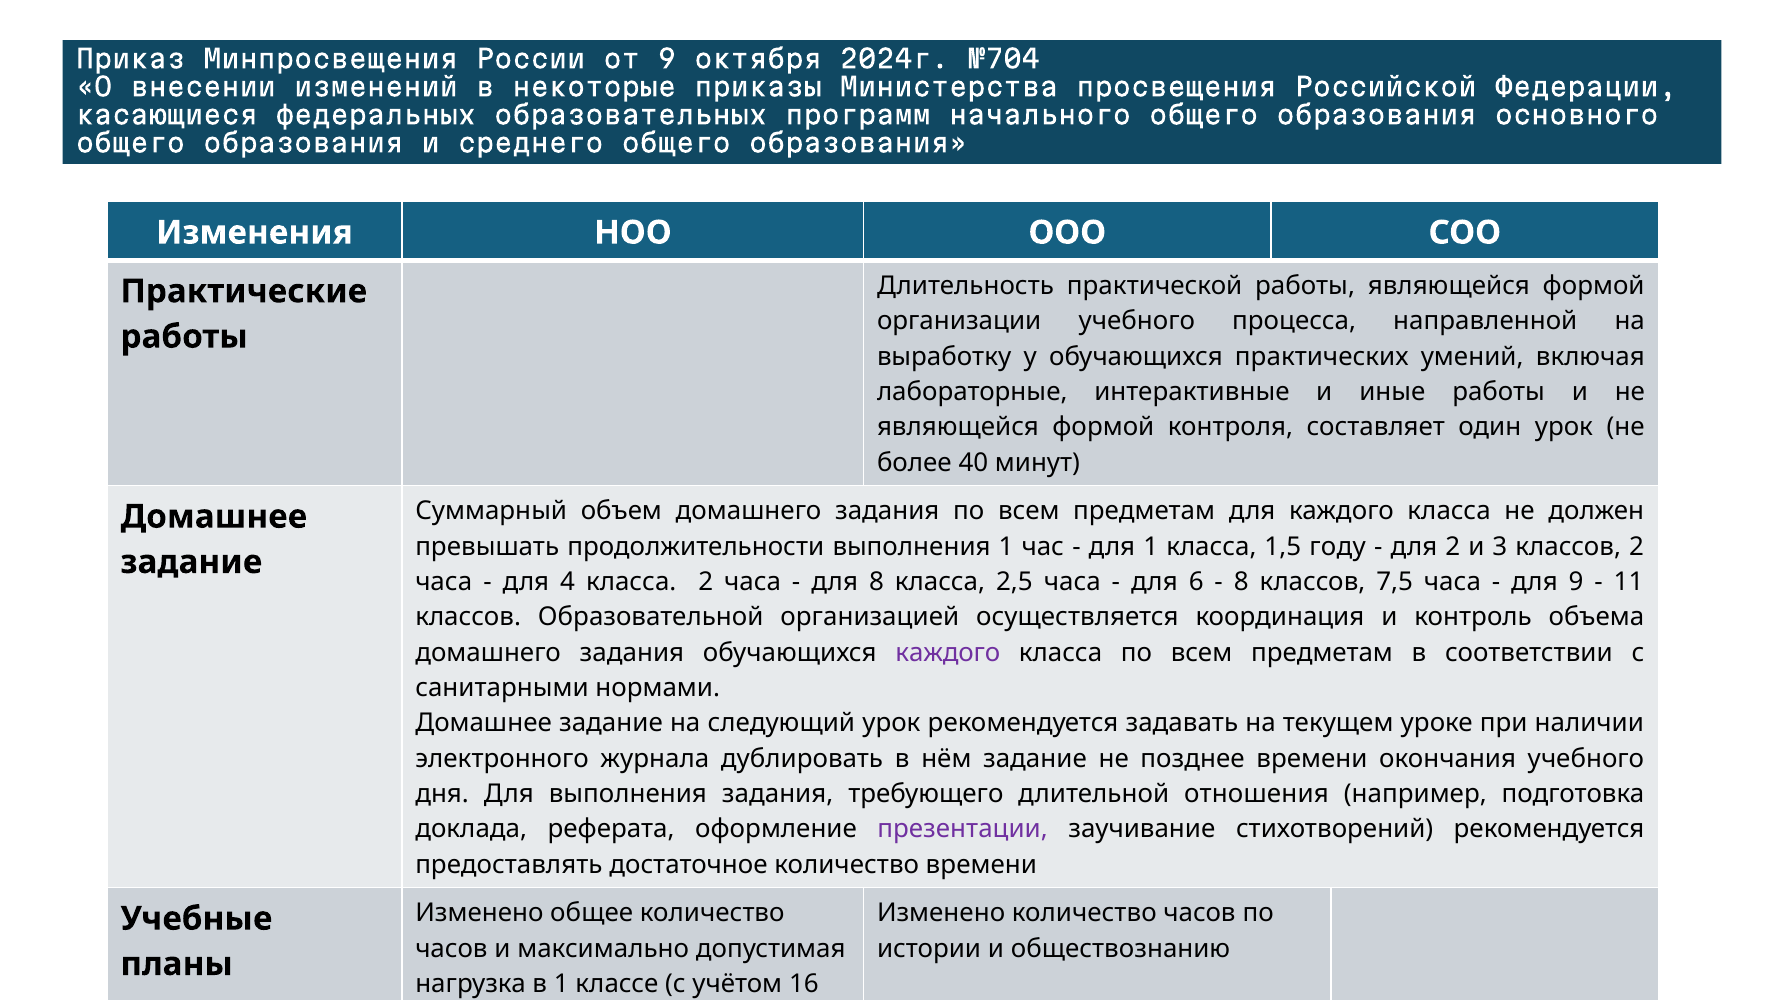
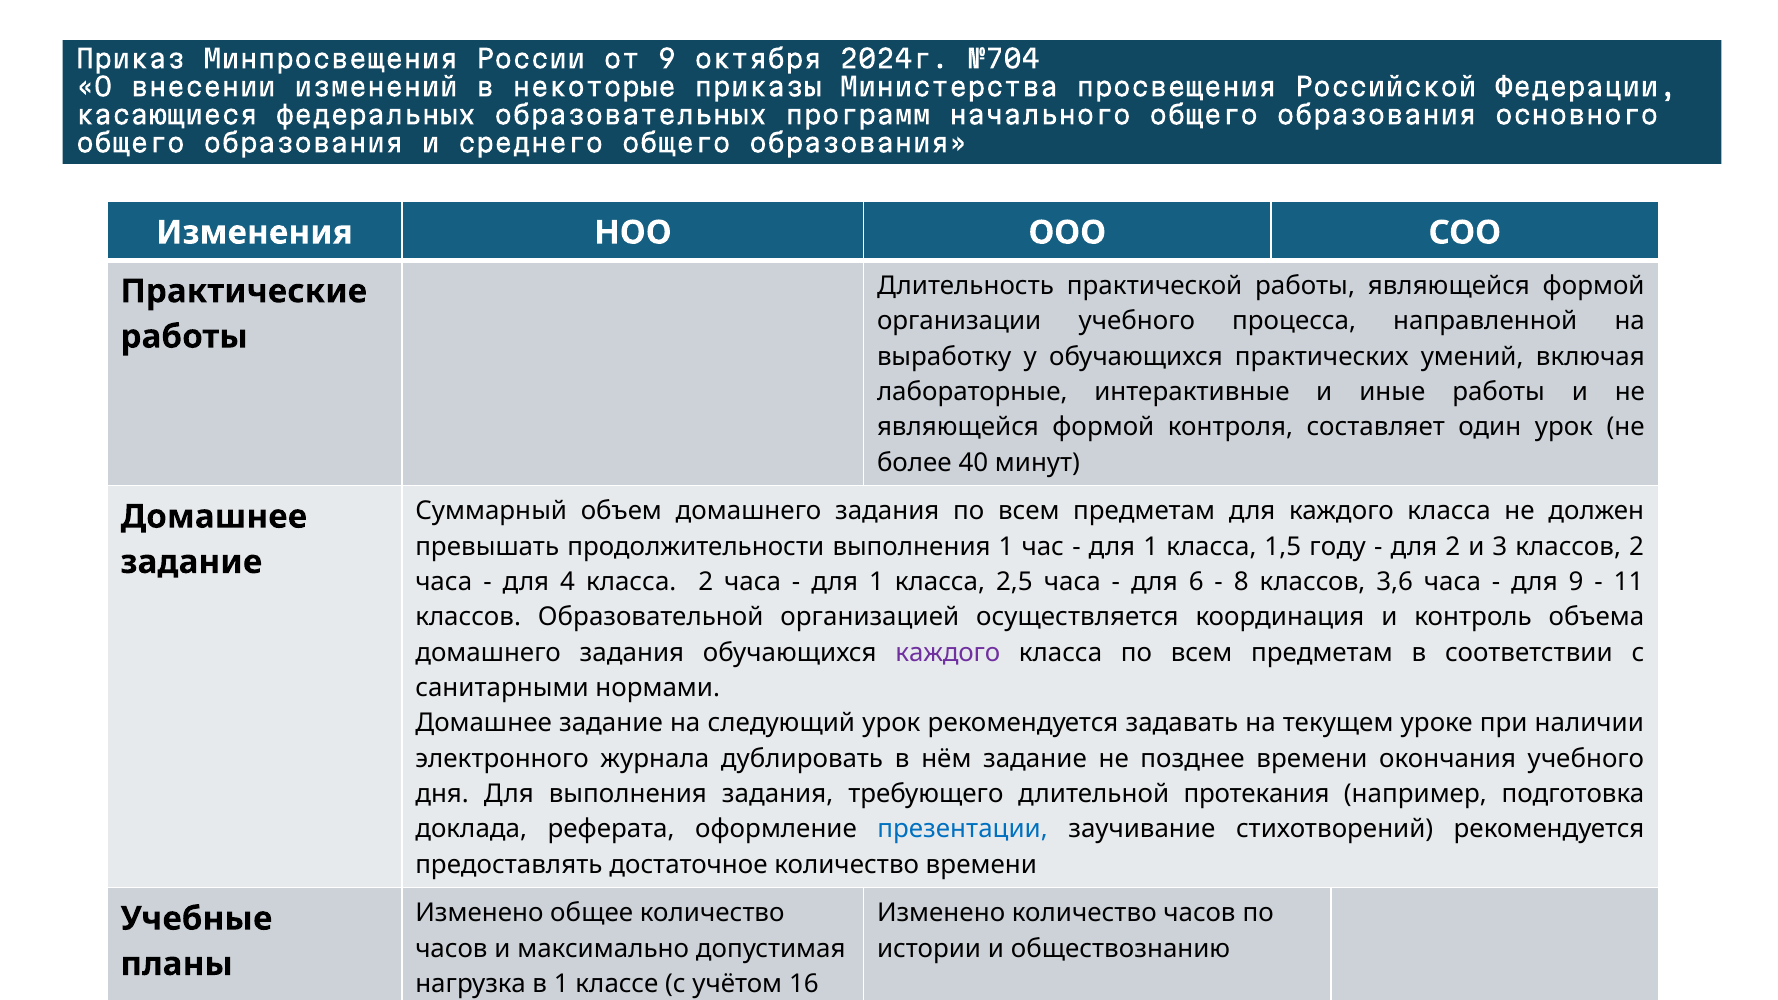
8: 8 -> 1 (876, 582)
7,5: 7,5 -> 3,6 (1395, 582)
отношения: отношения -> протекания (1257, 794)
презентации colour: purple -> blue (963, 829)
